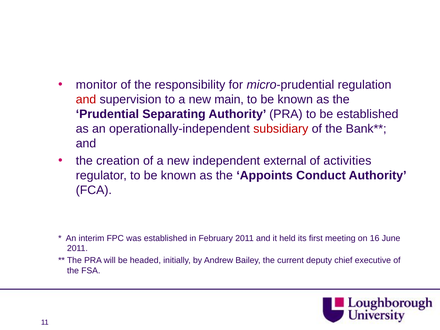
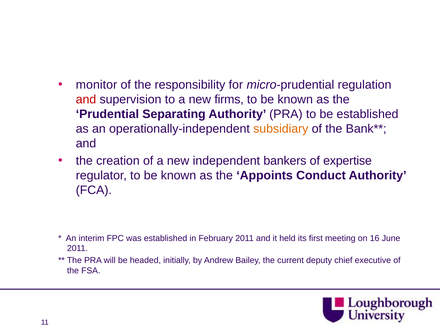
main: main -> firms (229, 100)
subsidiary colour: red -> orange (281, 129)
external: external -> bankers (285, 161)
activities: activities -> expertise (348, 161)
